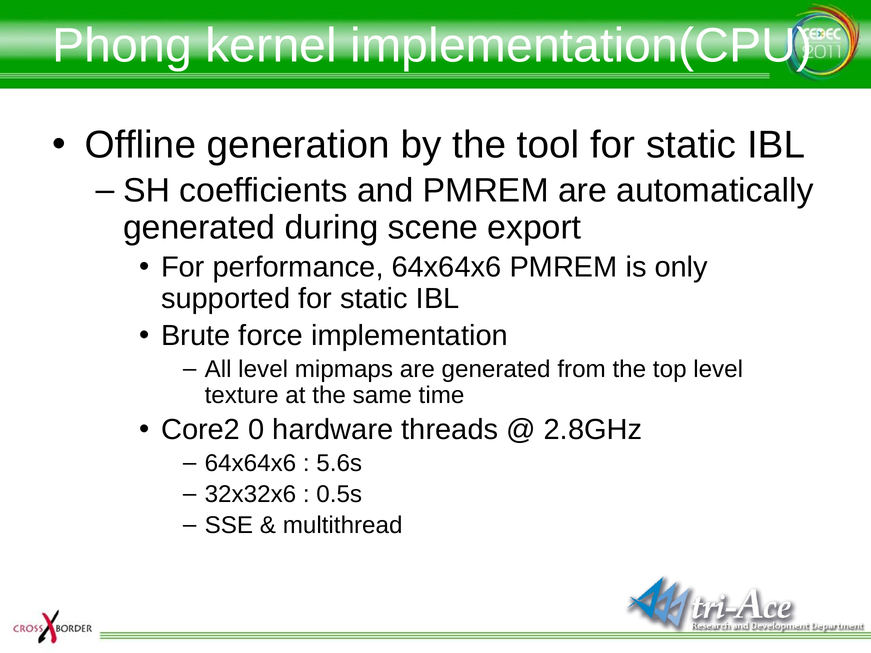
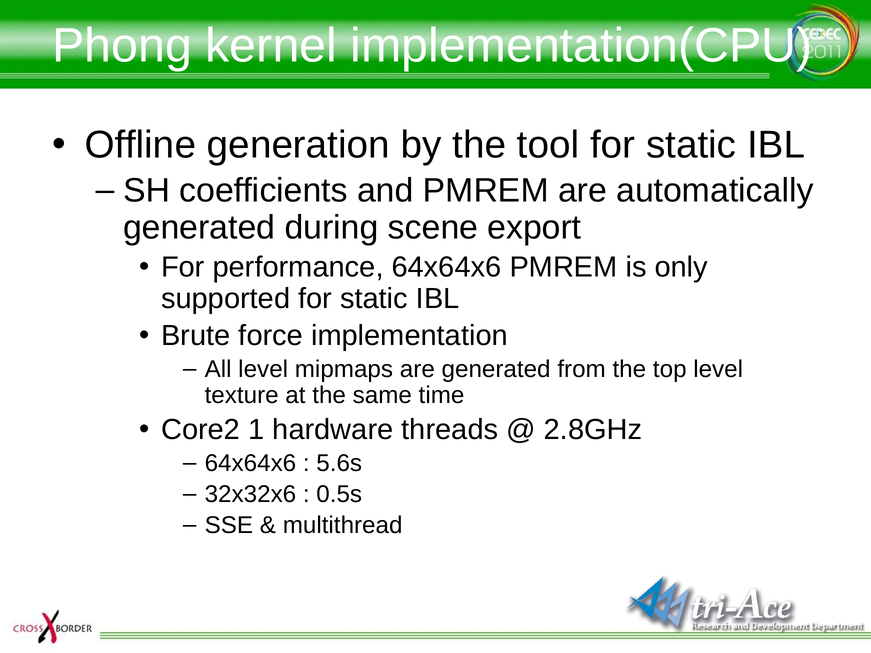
0: 0 -> 1 (256, 430)
